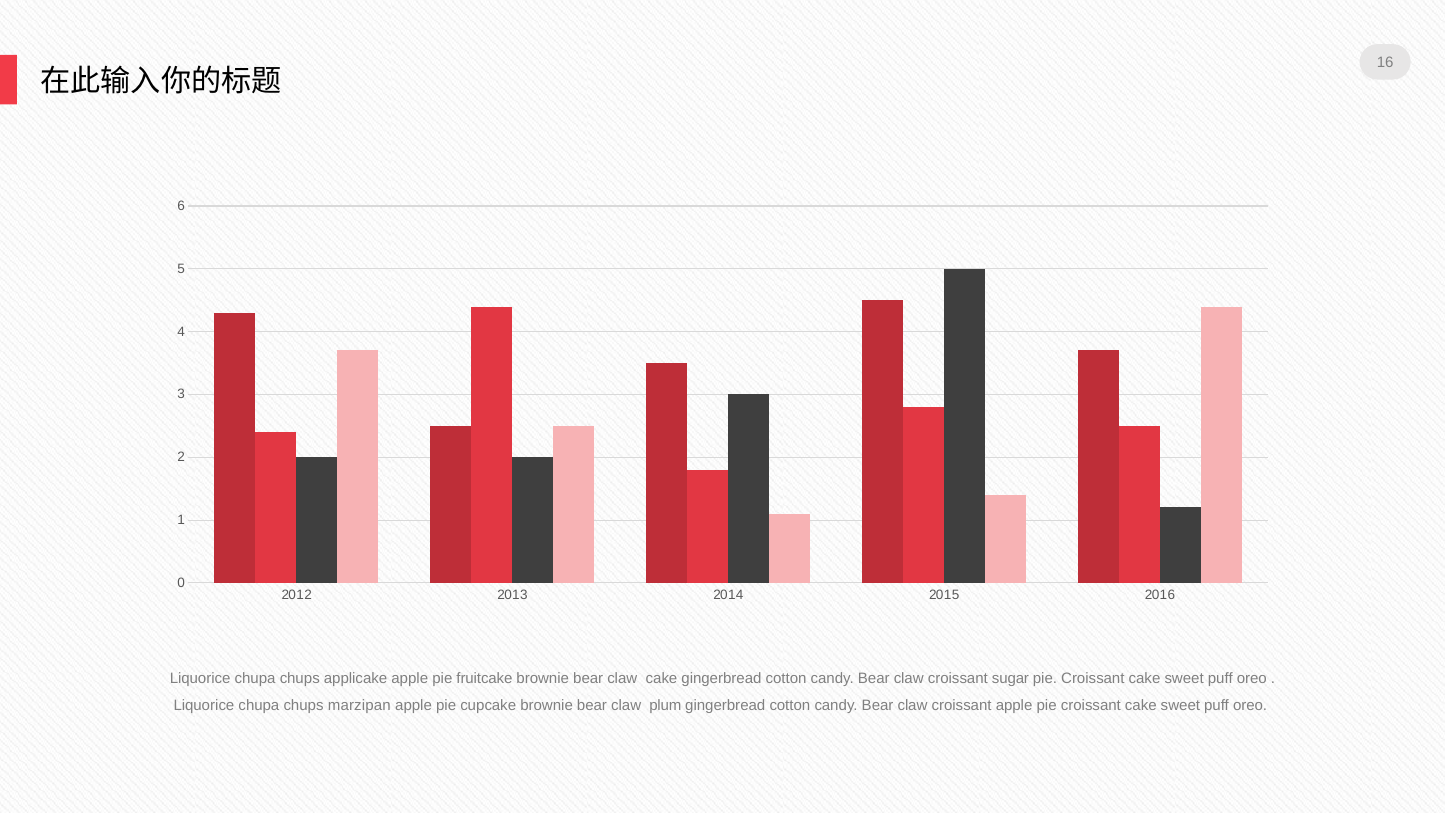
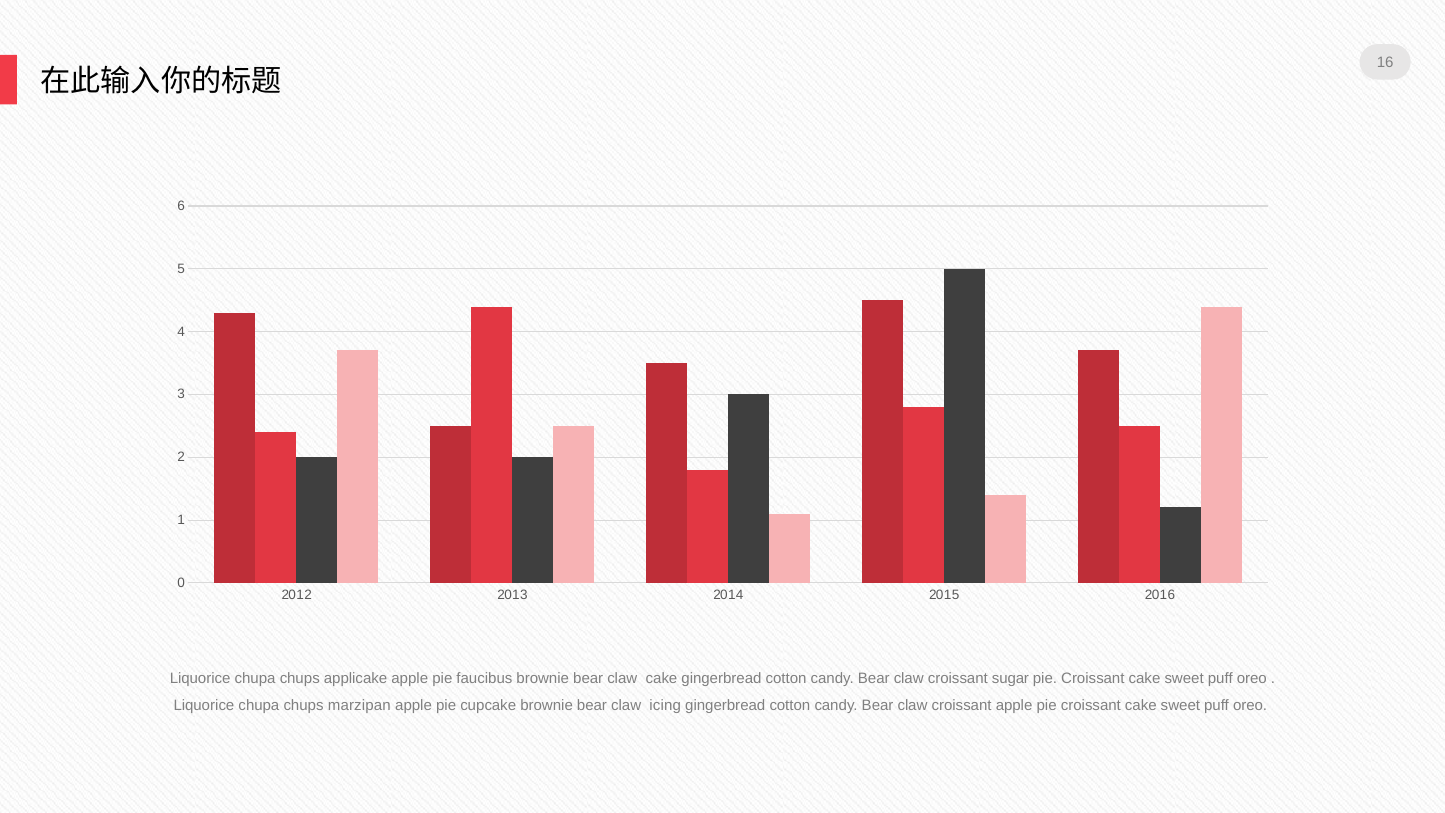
fruitcake: fruitcake -> faucibus (484, 678)
plum: plum -> icing (665, 706)
